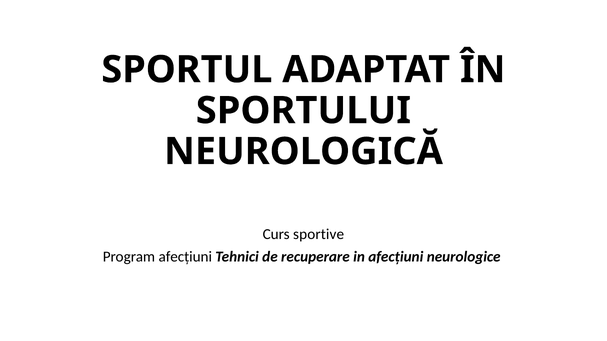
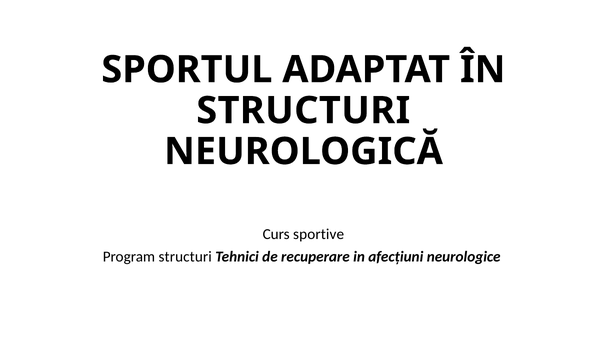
SPORTULUI: SPORTULUI -> STRUCTURI (303, 111)
Program afecțiuni: afecțiuni -> structuri (185, 257)
